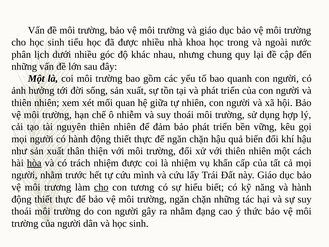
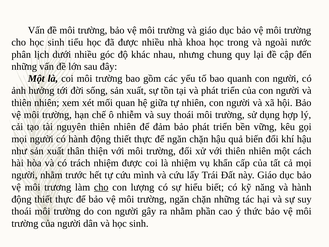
hòa underline: present -> none (34, 163)
tương: tương -> lượng (142, 187)
đạng: đạng -> phần (206, 211)
